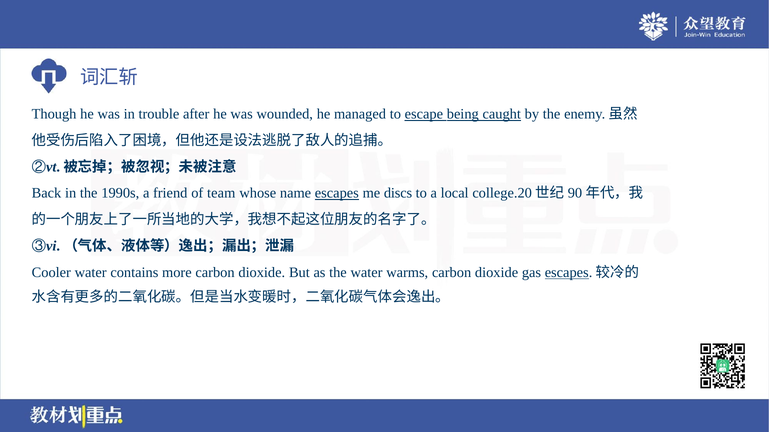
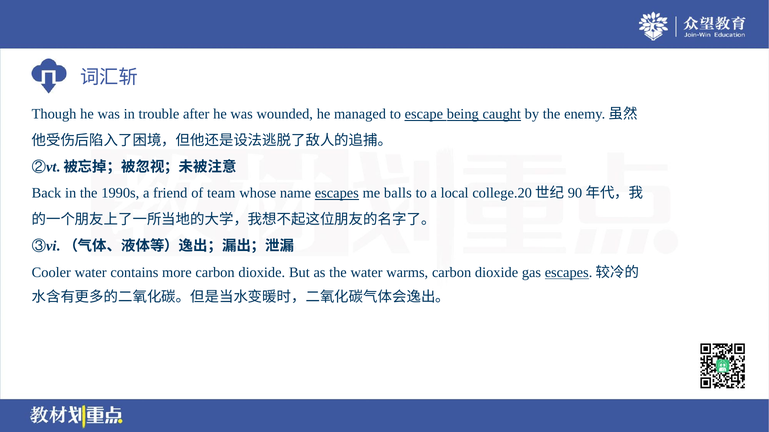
discs: discs -> balls (398, 193)
